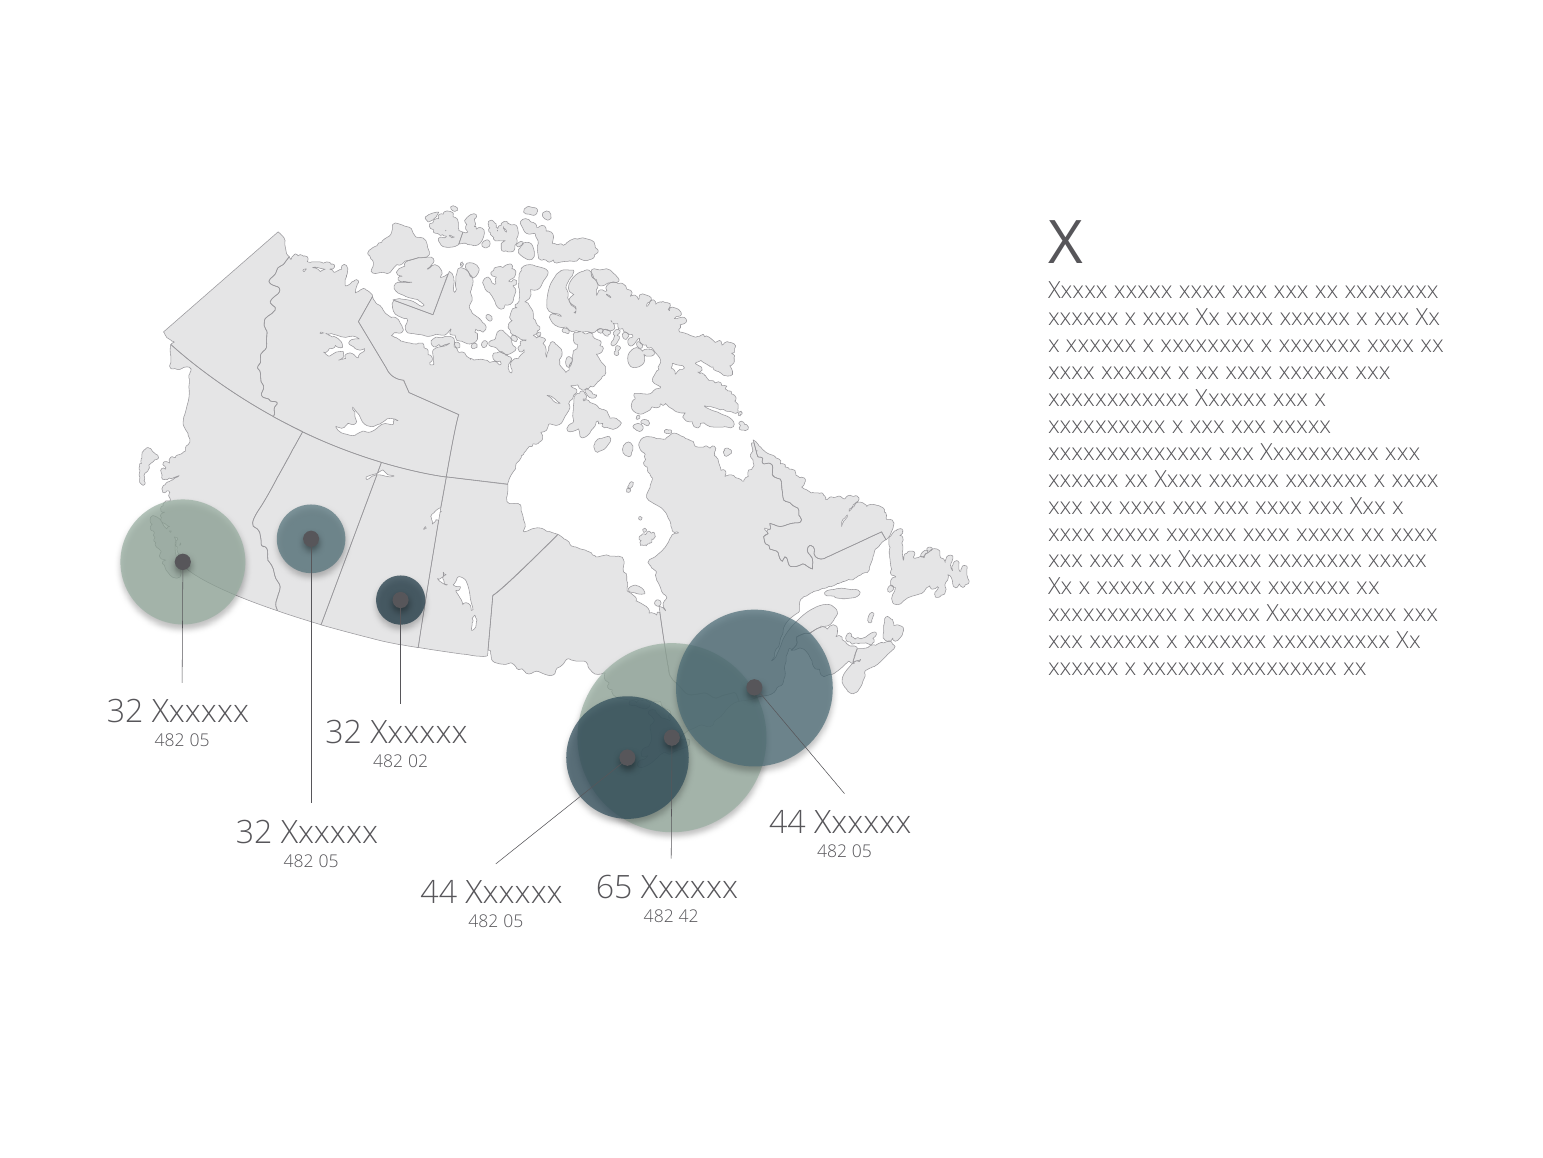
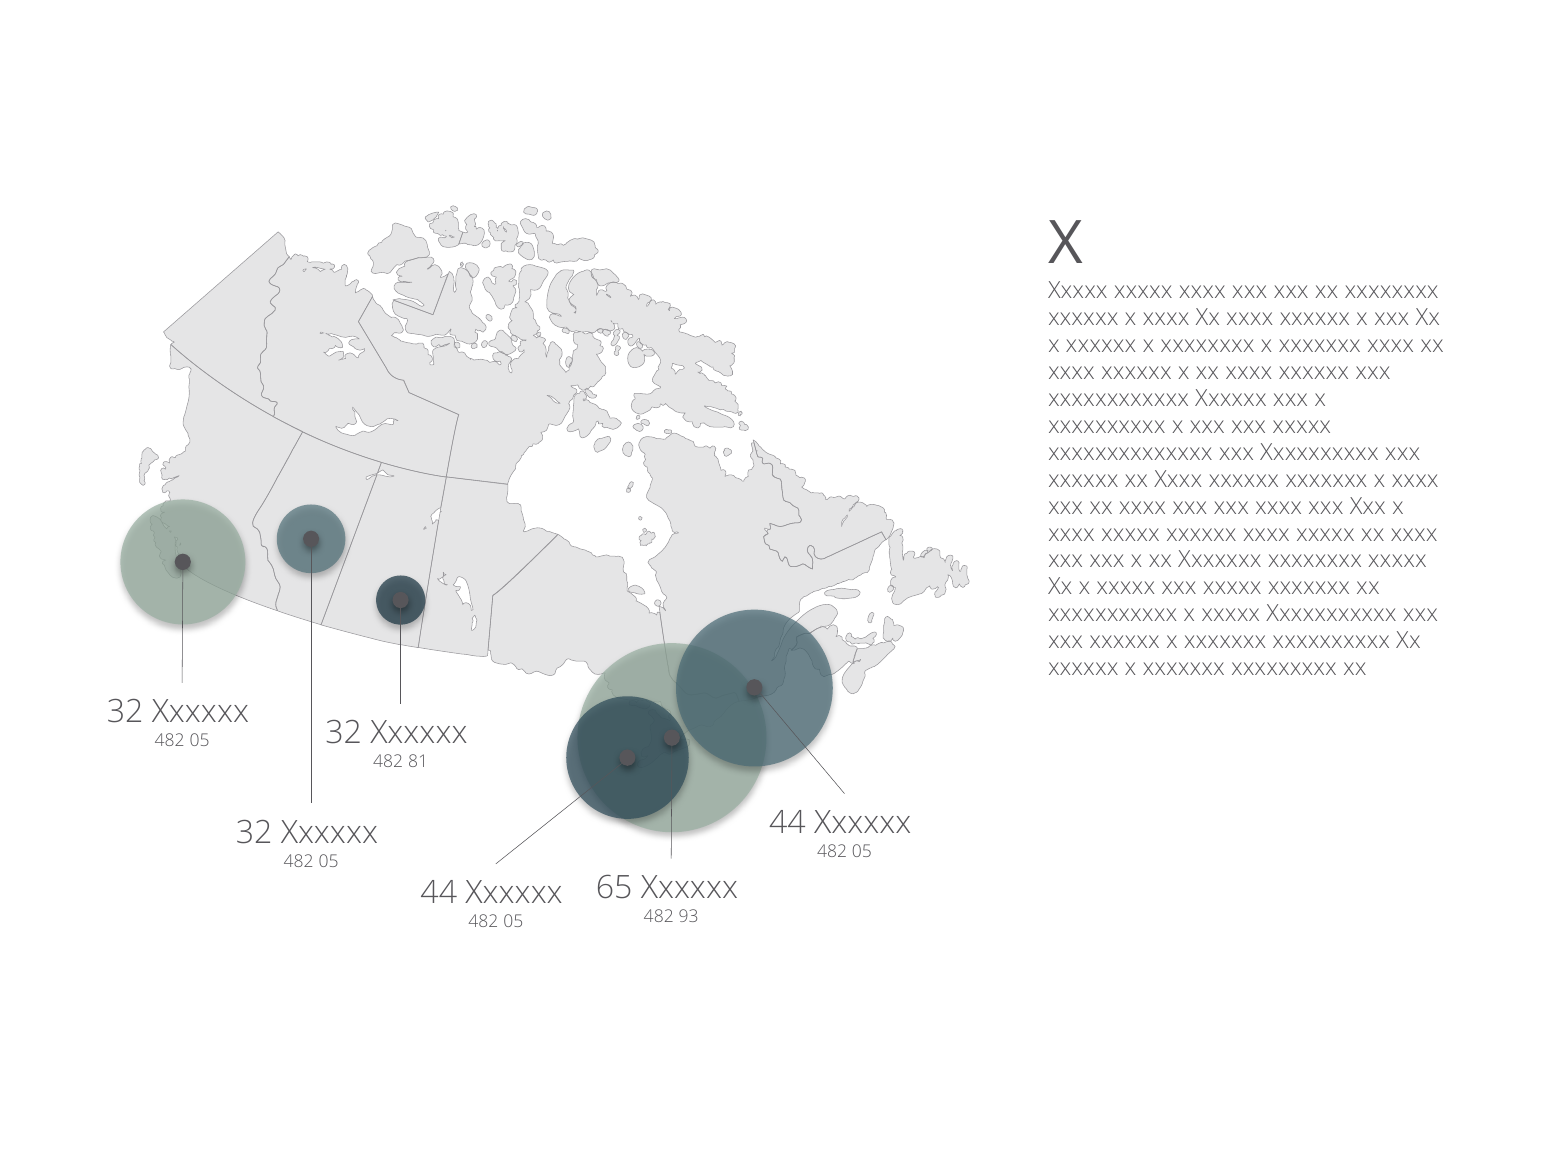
02: 02 -> 81 (418, 761)
42: 42 -> 93 (689, 916)
